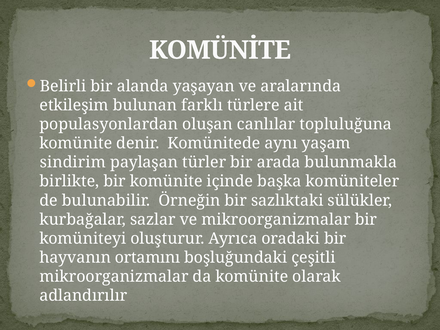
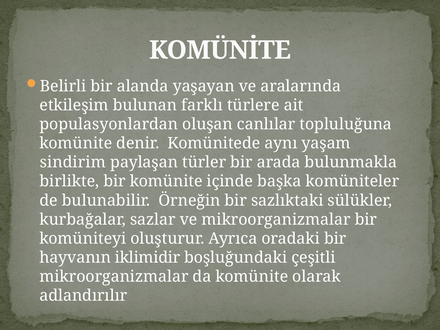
ortamını: ortamını -> iklimidir (148, 258)
